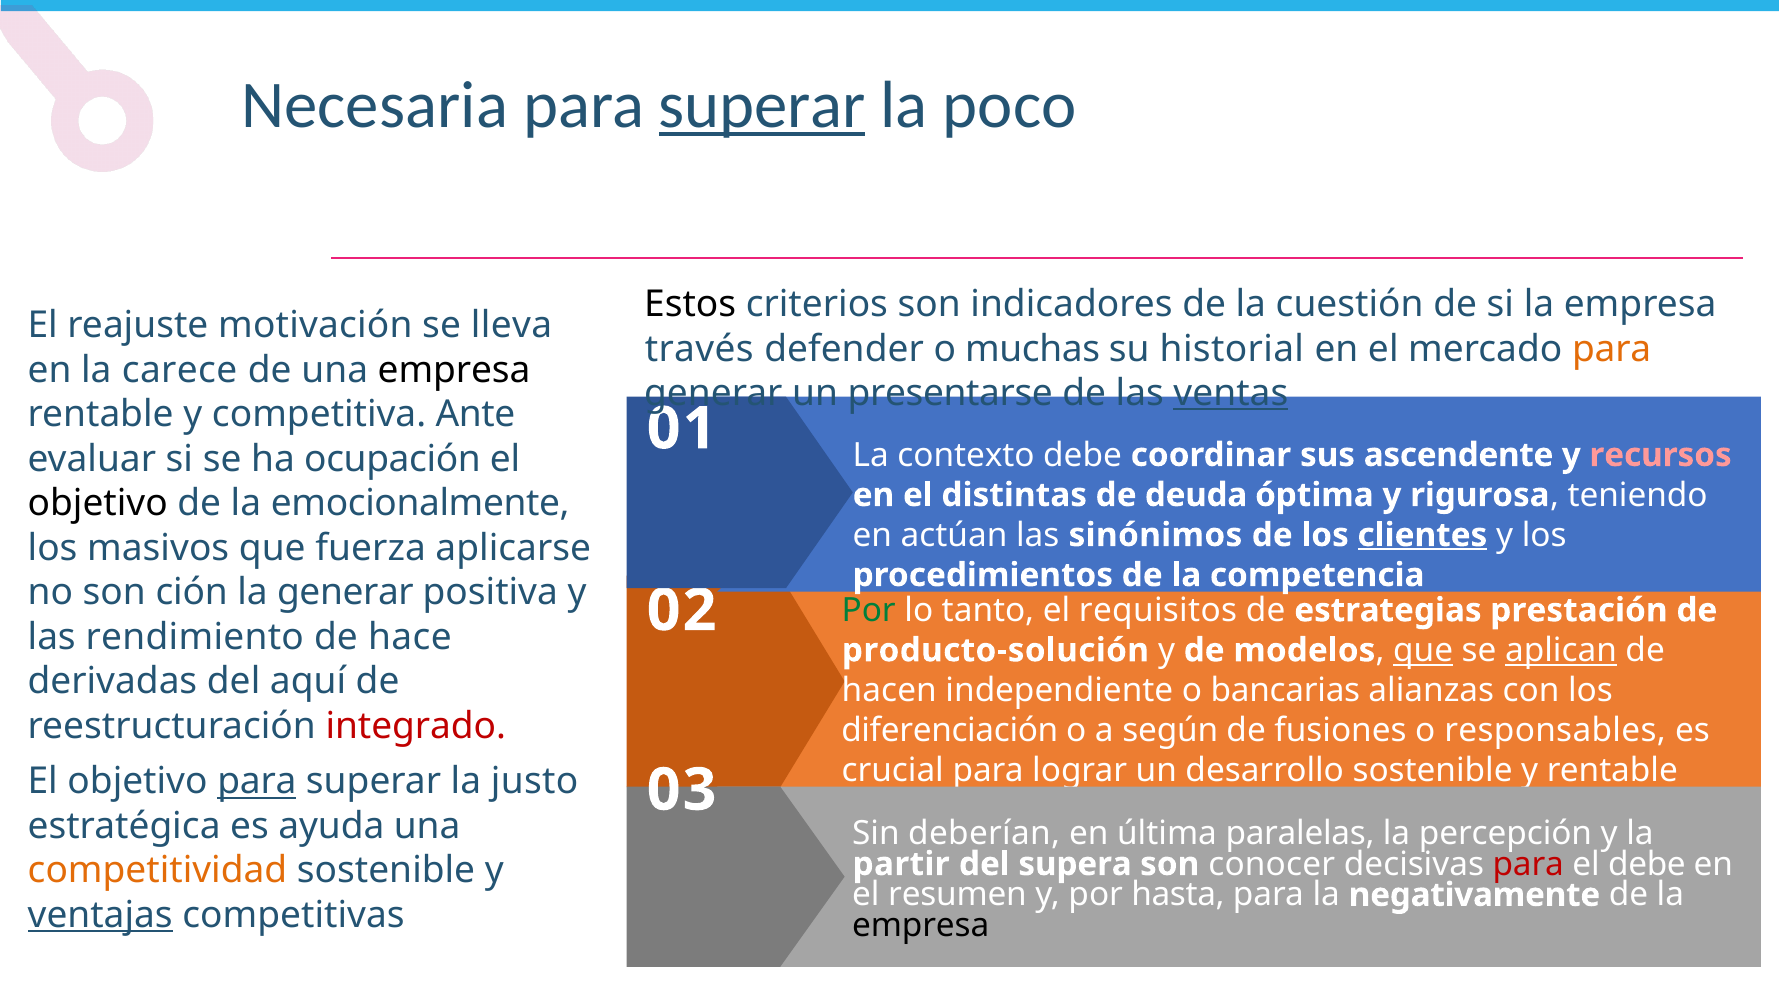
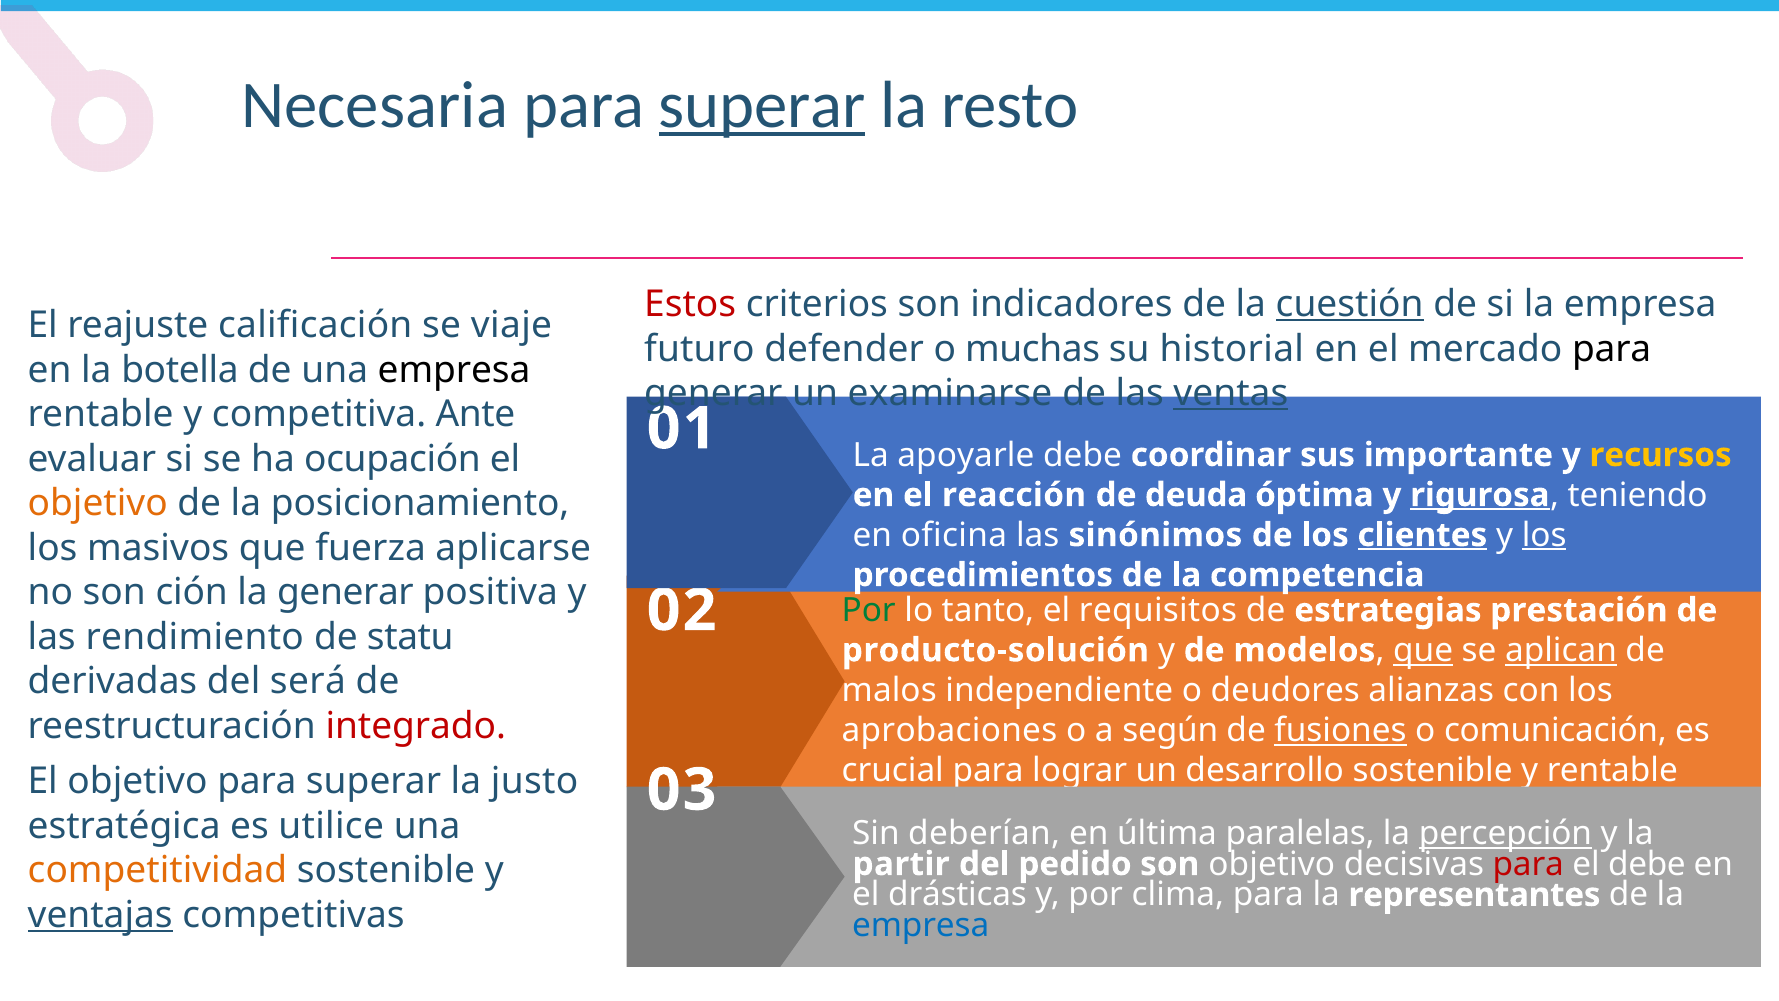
poco: poco -> resto (1010, 105)
Estos colour: black -> red (690, 304)
cuestión underline: none -> present (1350, 304)
motivación: motivación -> calificación (315, 325)
lleva: lleva -> viaje (512, 325)
través: través -> futuro (699, 349)
para colour: orange -> black (1612, 349)
carece: carece -> botella (180, 370)
presentarse: presentarse -> examinarse (950, 393)
contexto: contexto -> apoyarle (966, 455)
ascendente: ascendente -> importante (1458, 455)
recursos colour: pink -> yellow (1661, 455)
distintas: distintas -> reacción (1014, 495)
rigurosa underline: none -> present (1480, 495)
objetivo colour: black -> orange (98, 503)
emocionalmente: emocionalmente -> posicionamiento (420, 503)
actúan: actúan -> oficina (954, 535)
los underline: none -> present (1544, 535)
hace: hace -> statu (410, 637)
aquí: aquí -> será (308, 681)
hacen: hacen -> malos (889, 690)
bancarias: bancarias -> deudores (1285, 690)
diferenciación: diferenciación -> aprobaciones (949, 730)
fusiones underline: none -> present (1340, 730)
responsables: responsables -> comunicación (1555, 730)
para underline: present -> none (257, 781)
ayuda: ayuda -> utilice (331, 826)
percepción underline: none -> present (1505, 833)
supera: supera -> pedido (1075, 864)
son conocer: conocer -> objetivo (1272, 864)
resumen: resumen -> drásticas (958, 895)
hasta: hasta -> clima (1178, 895)
negativamente: negativamente -> representantes (1475, 895)
empresa colour: black -> blue (921, 925)
